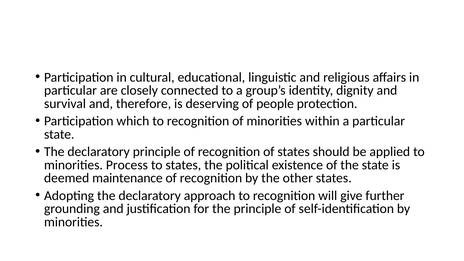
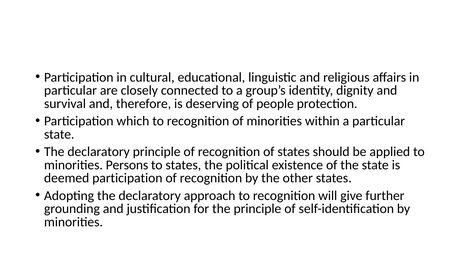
Process: Process -> Persons (127, 165)
deemed maintenance: maintenance -> participation (127, 178)
